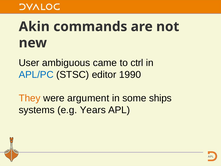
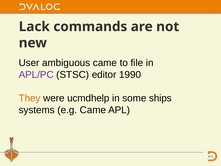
Akin: Akin -> Lack (34, 27)
ctrl: ctrl -> file (137, 63)
APL/PC colour: blue -> purple (36, 74)
argument: argument -> ucmdhelp (88, 98)
e.g Years: Years -> Came (93, 110)
